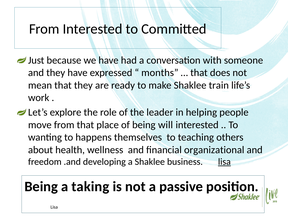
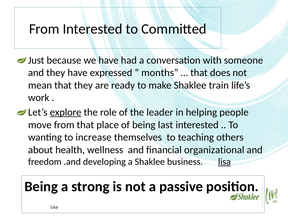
explore underline: none -> present (66, 112)
will: will -> last (166, 125)
happens: happens -> increase (94, 137)
taking: taking -> strong (90, 187)
